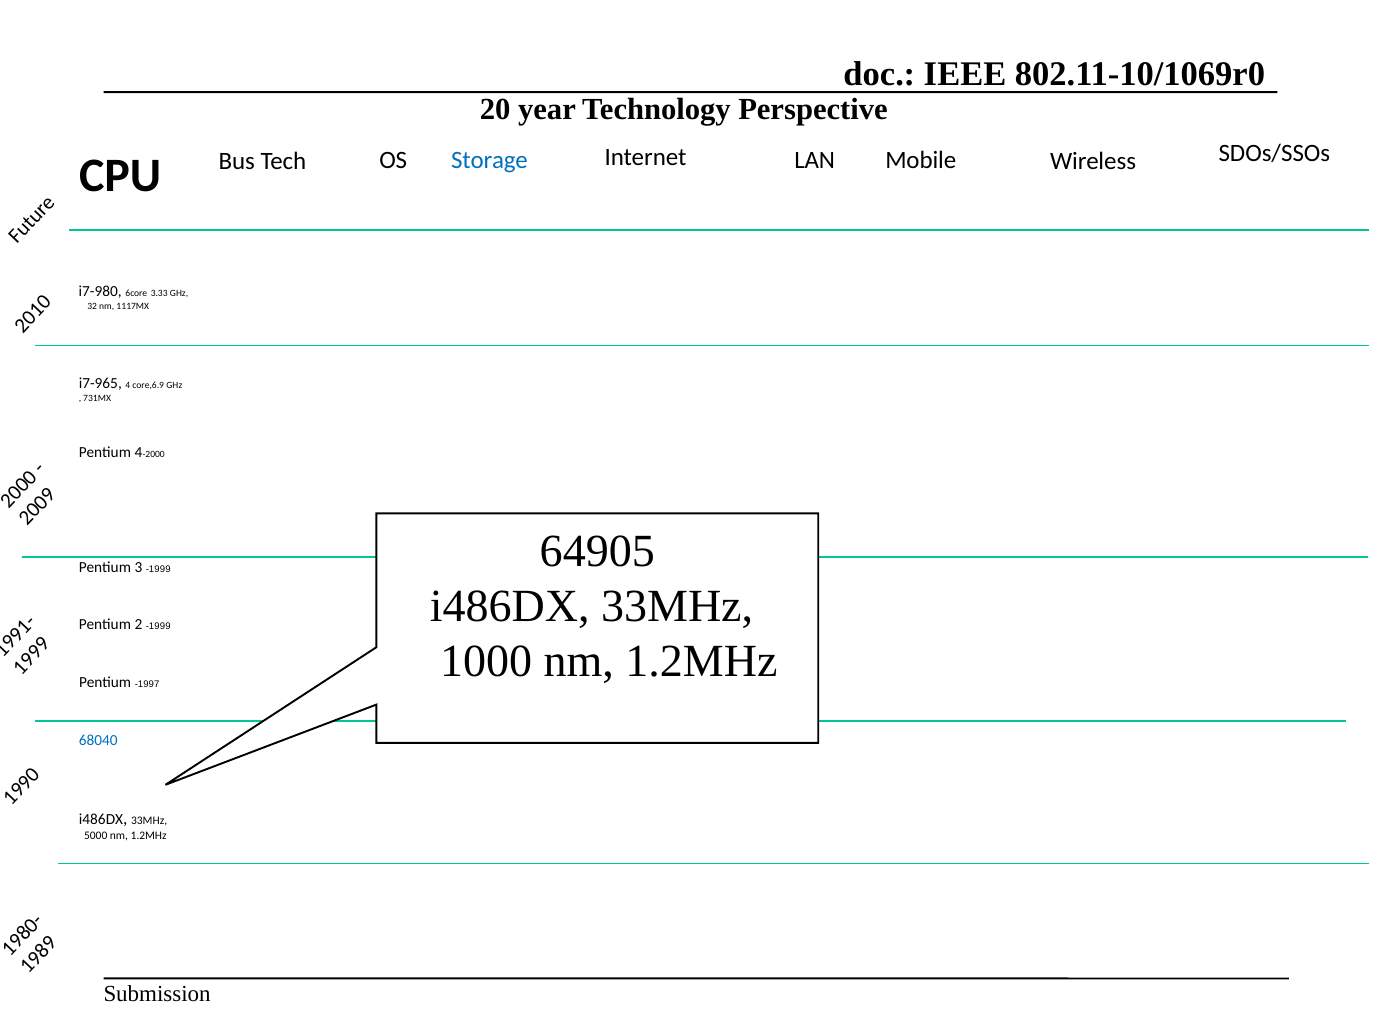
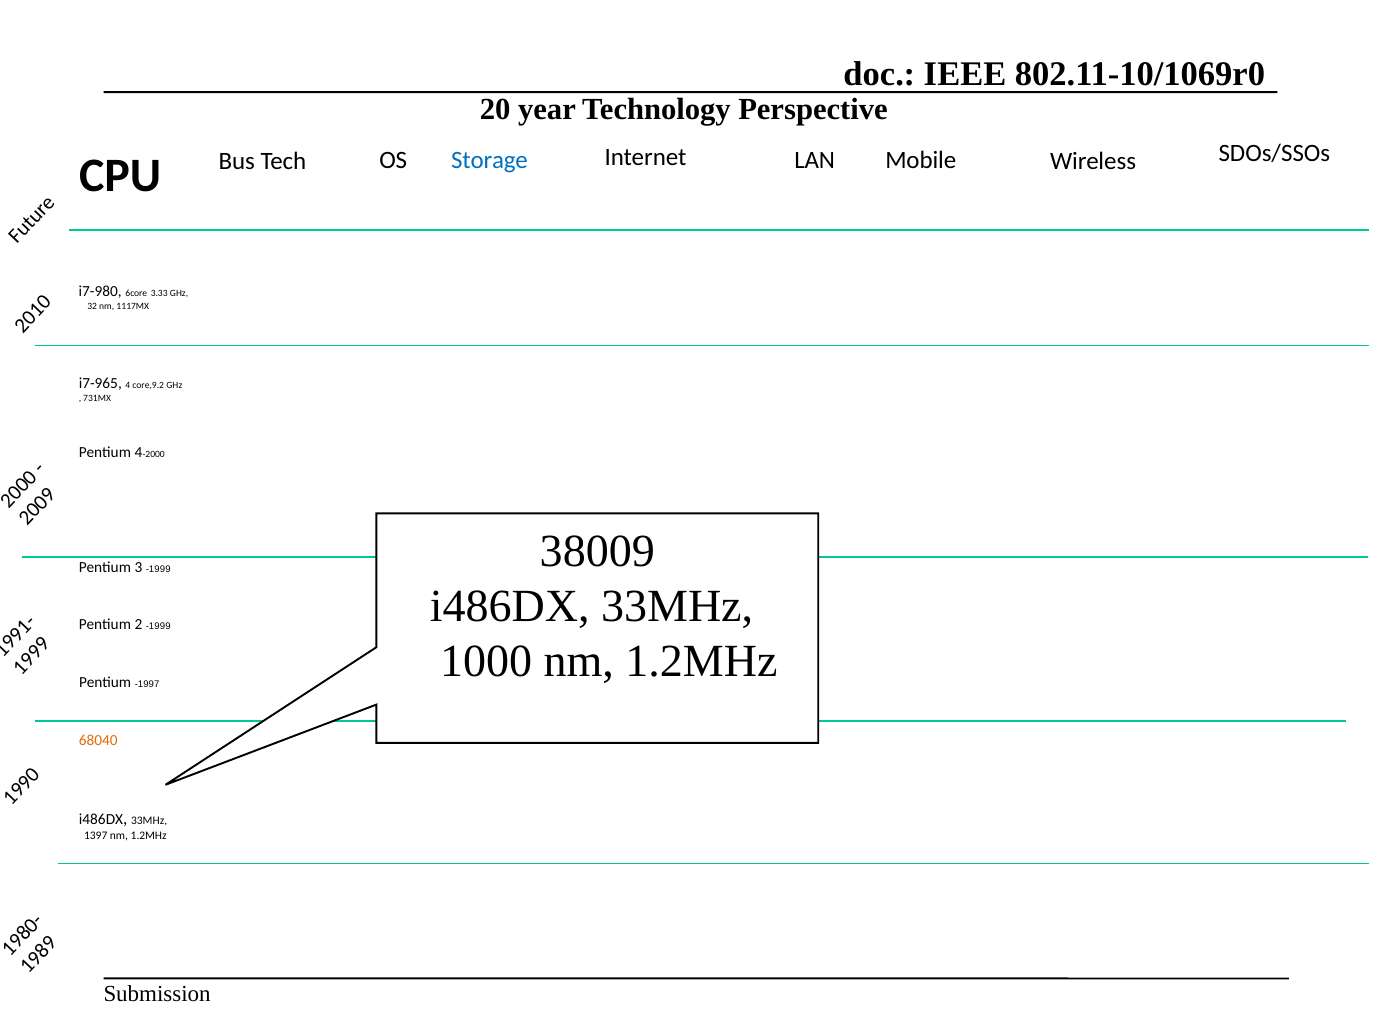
core,6.9: core,6.9 -> core,9.2 (148, 385)
64905: 64905 -> 38009 (597, 551)
68040 colour: blue -> orange (98, 740)
5000: 5000 -> 1397 (96, 836)
